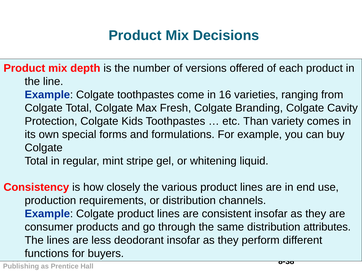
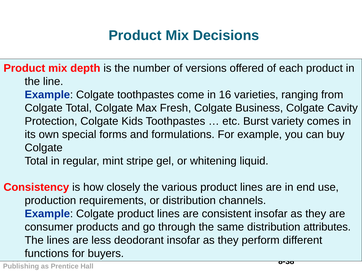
Branding: Branding -> Business (259, 108)
Than: Than -> Burst (256, 121)
